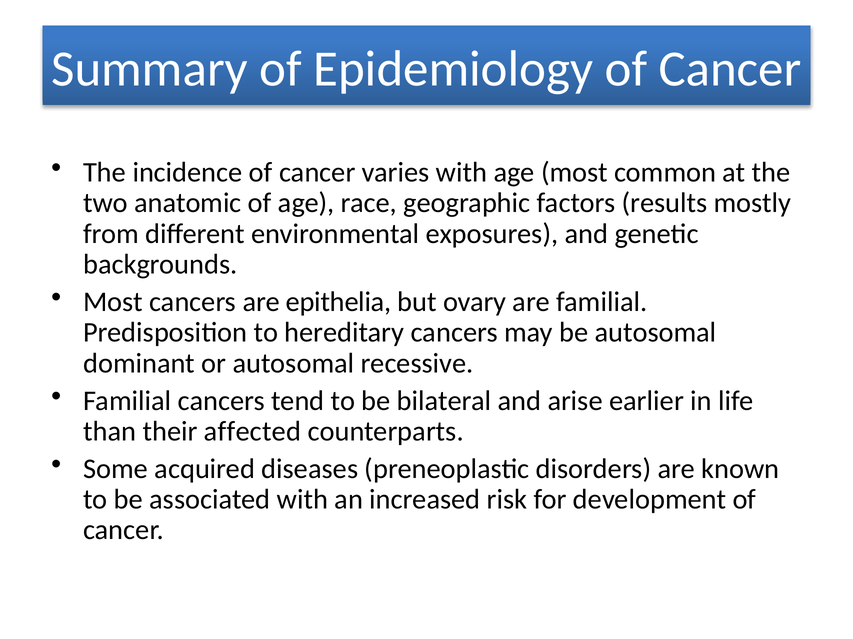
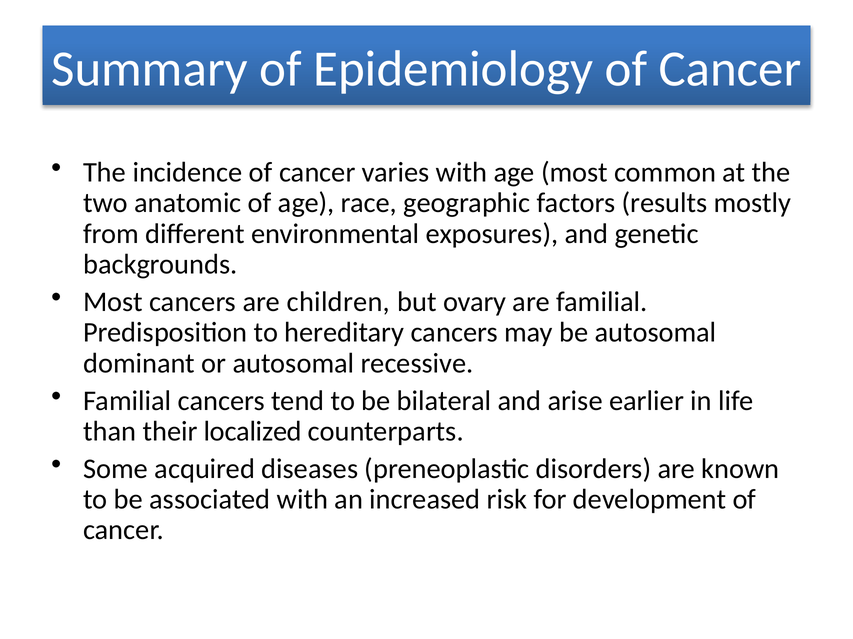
epithelia: epithelia -> children (338, 302)
affected: affected -> localized (253, 432)
